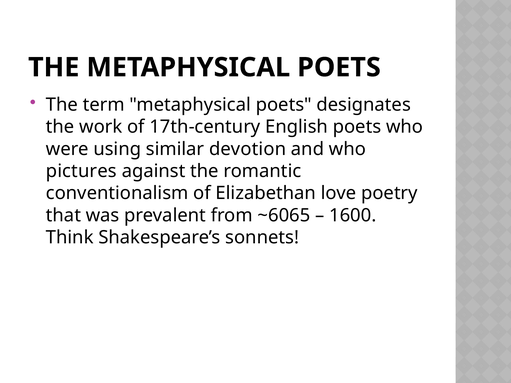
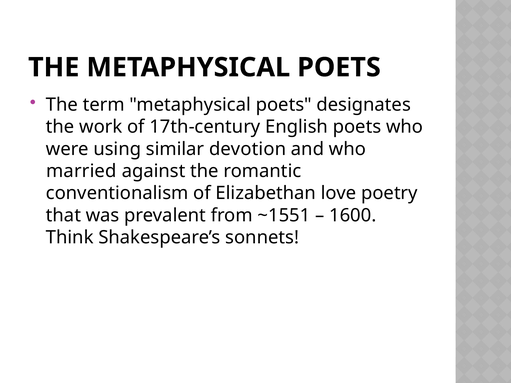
pictures: pictures -> married (81, 171)
~6065: ~6065 -> ~1551 (284, 215)
